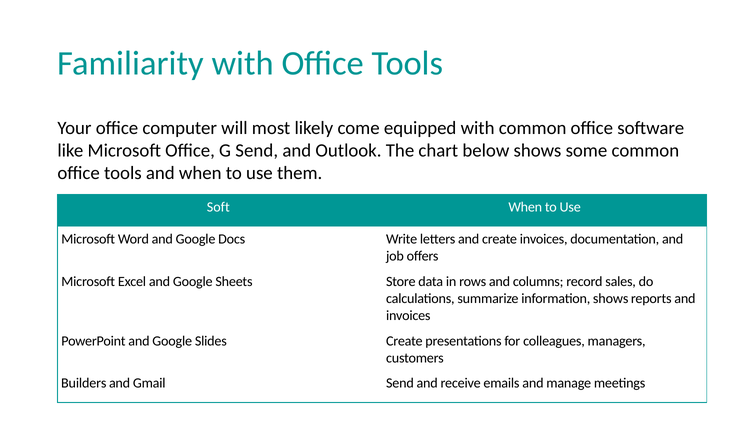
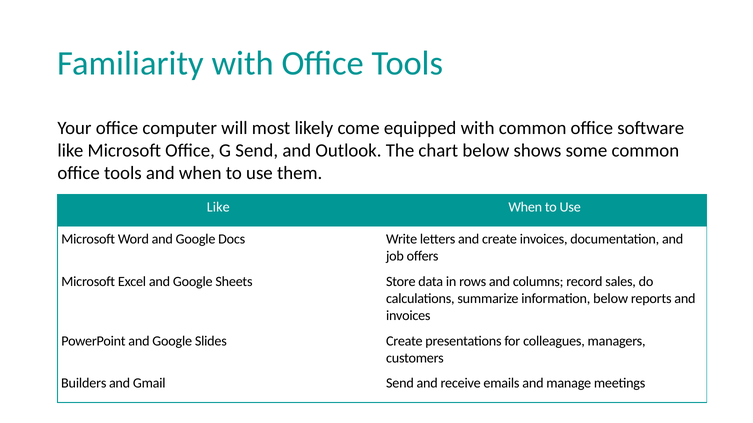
Soft: Soft -> Like (218, 207)
information shows: shows -> below (611, 299)
